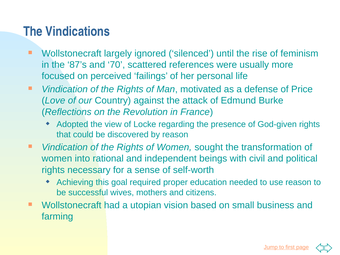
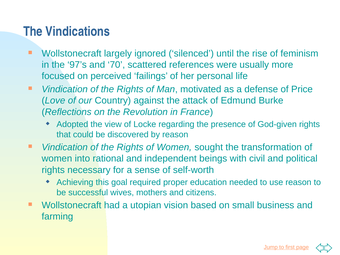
87’s: 87’s -> 97’s (77, 65)
